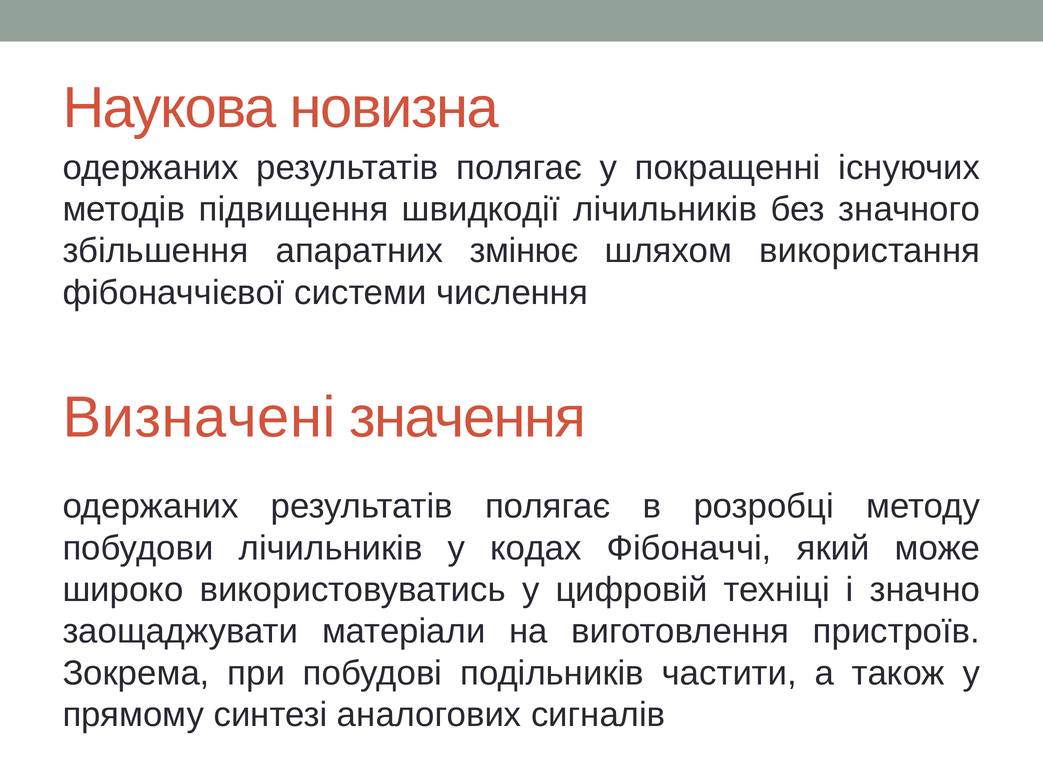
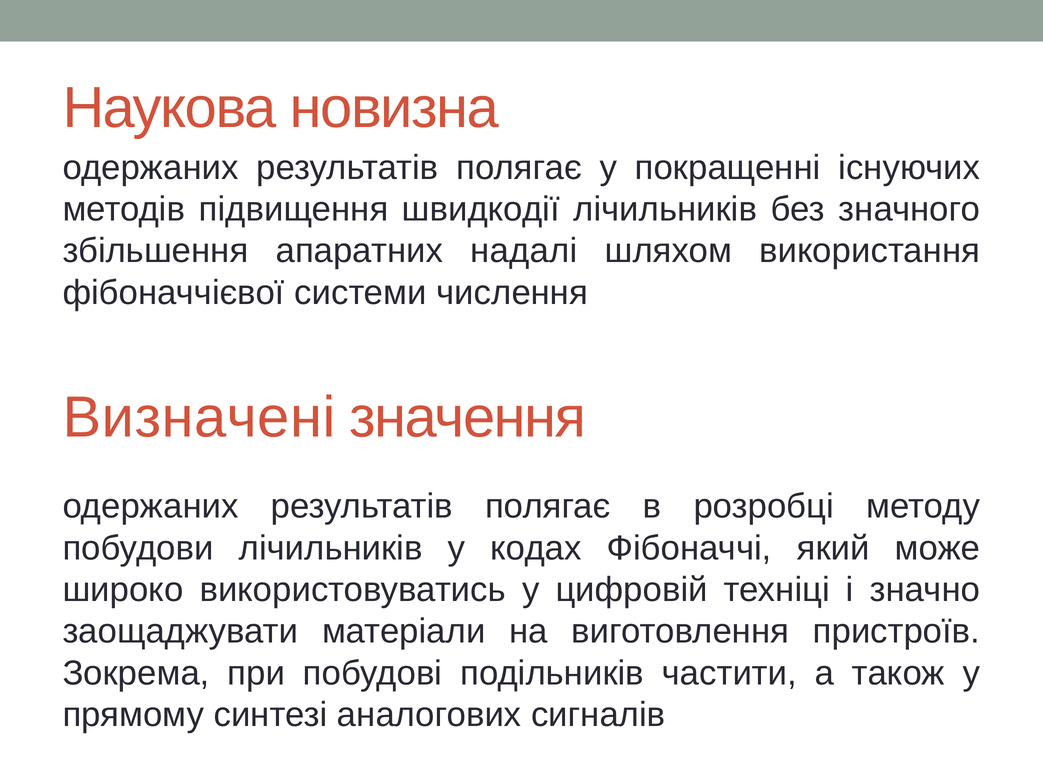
змінює: змінює -> надалі (524, 251)
